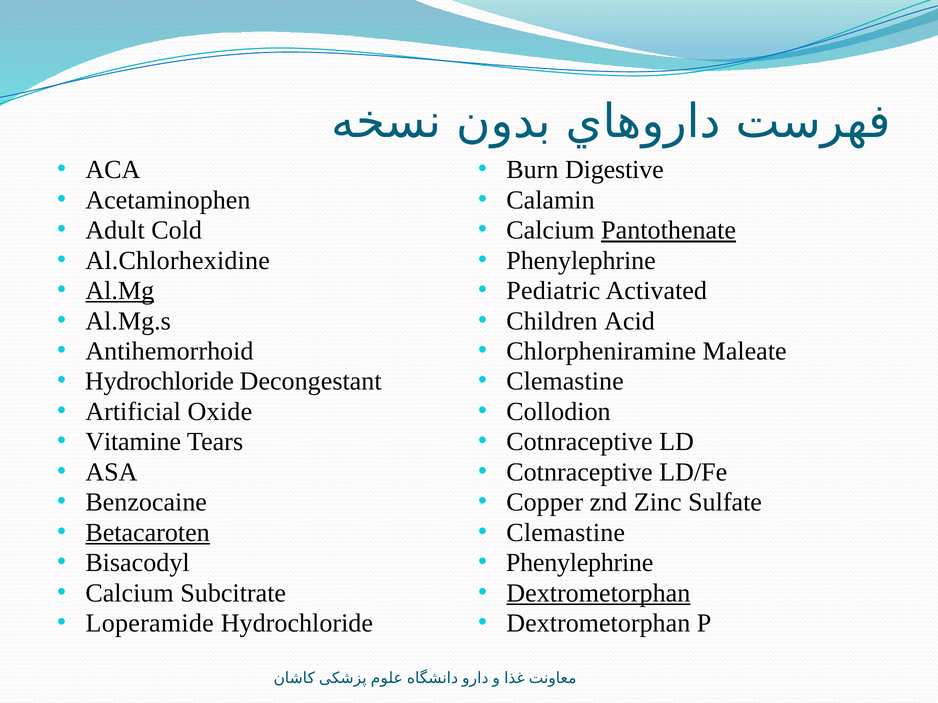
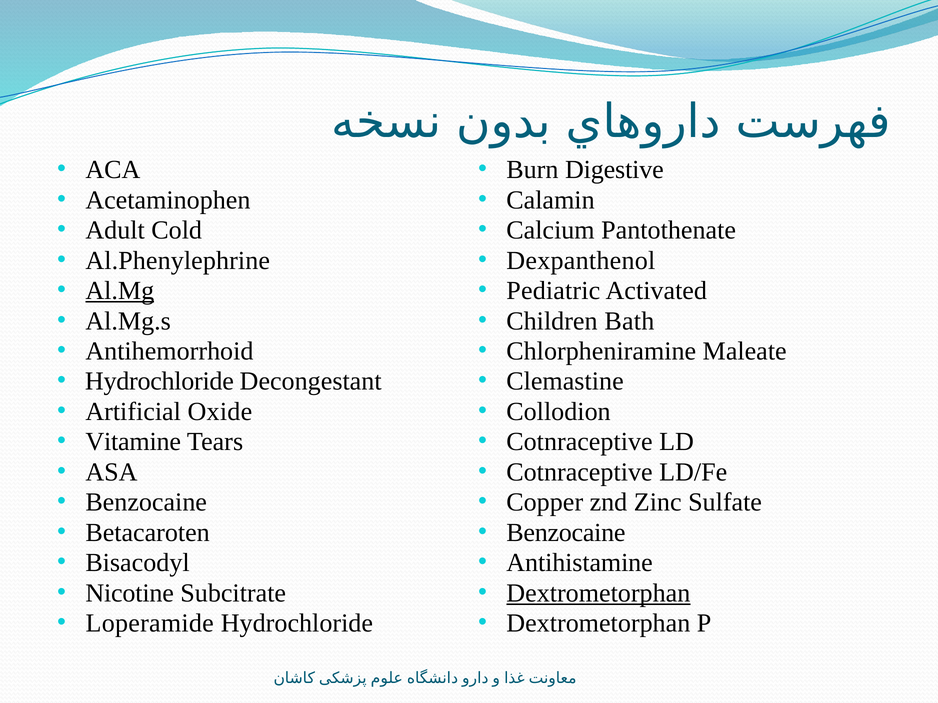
Pantothenate underline: present -> none (669, 230)
Al.Chlorhexidine: Al.Chlorhexidine -> Al.Phenylephrine (178, 261)
Phenylephrine: Phenylephrine -> Dexpanthenol (581, 261)
Acid: Acid -> Bath (629, 321)
Betacaroten underline: present -> none (148, 533)
Clemastine: Clemastine -> Benzocaine (566, 533)
Phenylephrine: Phenylephrine -> Antihistamine (580, 563)
Calcium: Calcium -> Nicotine (130, 593)
